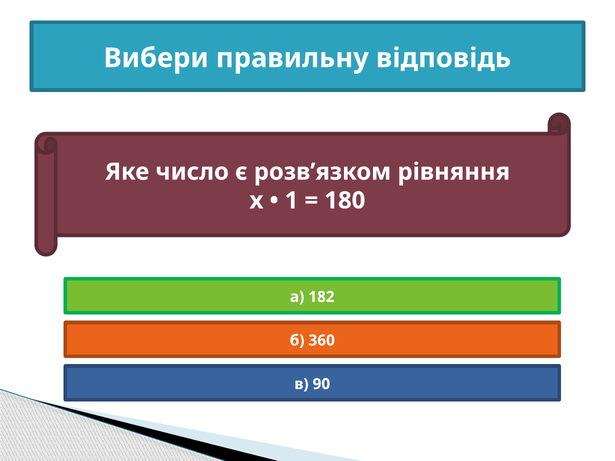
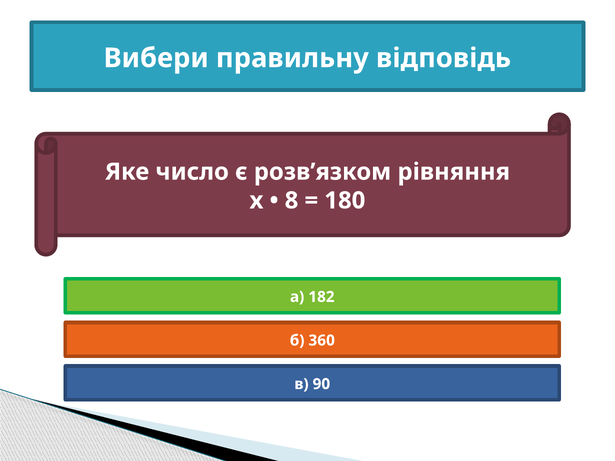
1: 1 -> 8 (291, 201)
